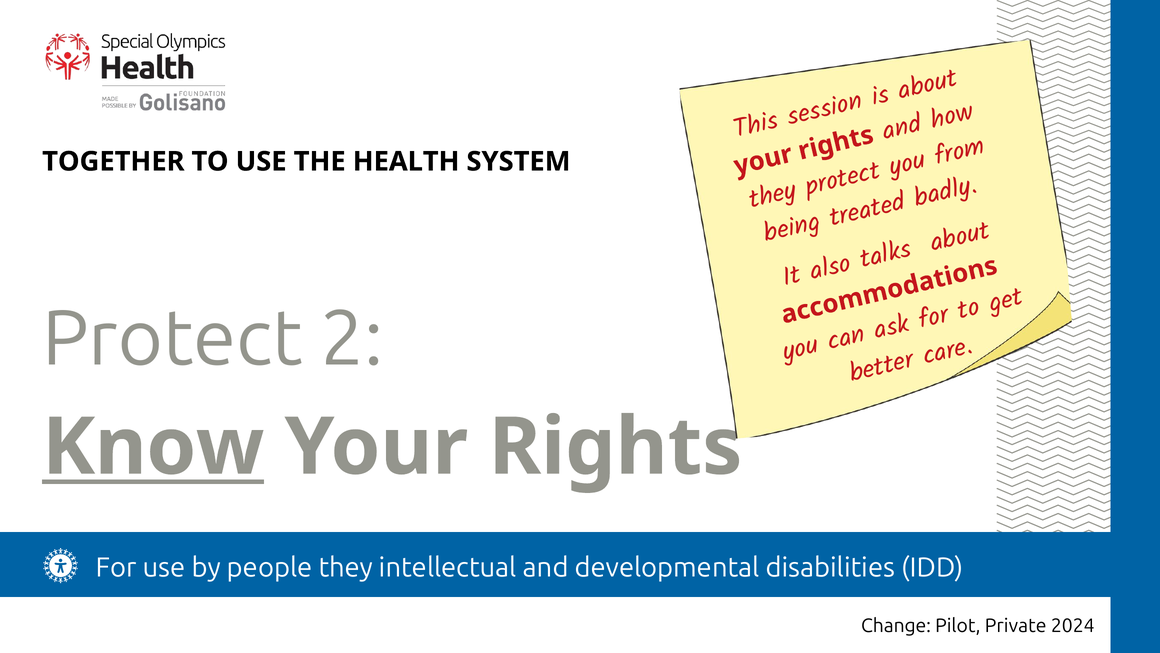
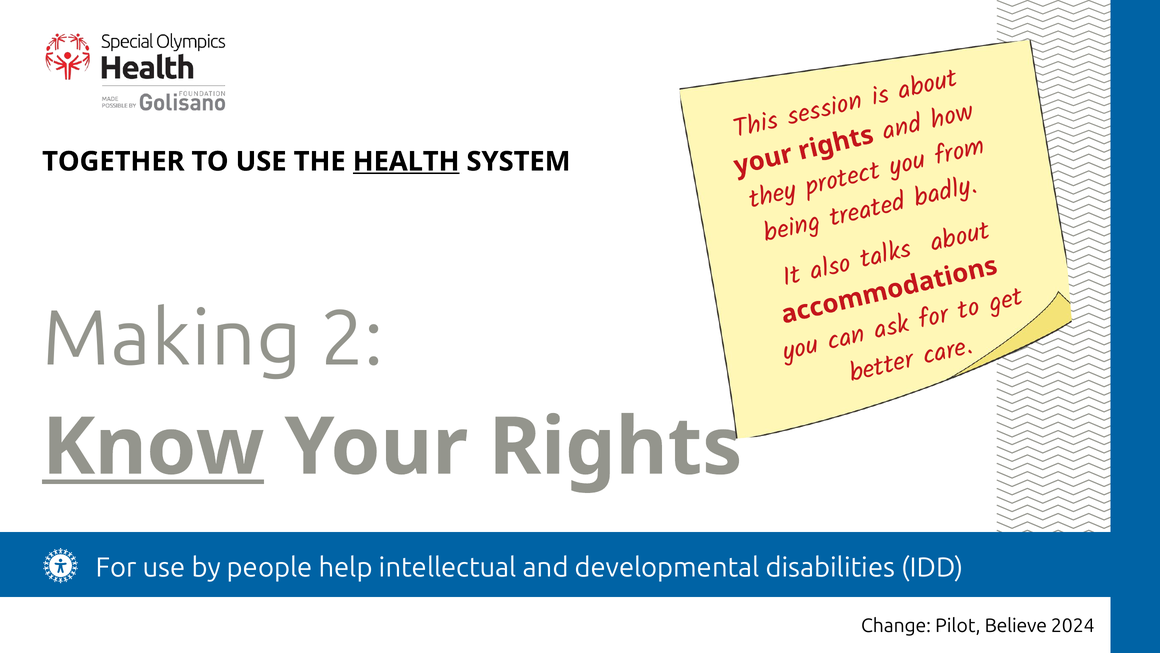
HEALTH underline: none -> present (406, 161)
Protect: Protect -> Making (172, 339)
they: they -> help (346, 567)
Private: Private -> Believe (1016, 625)
